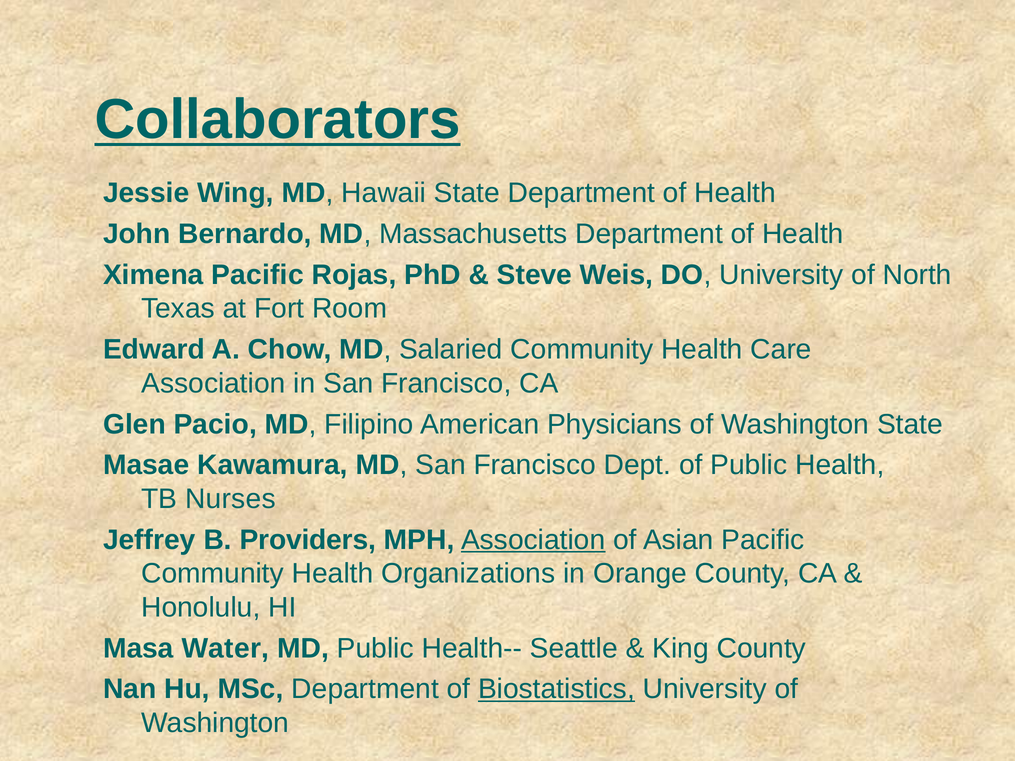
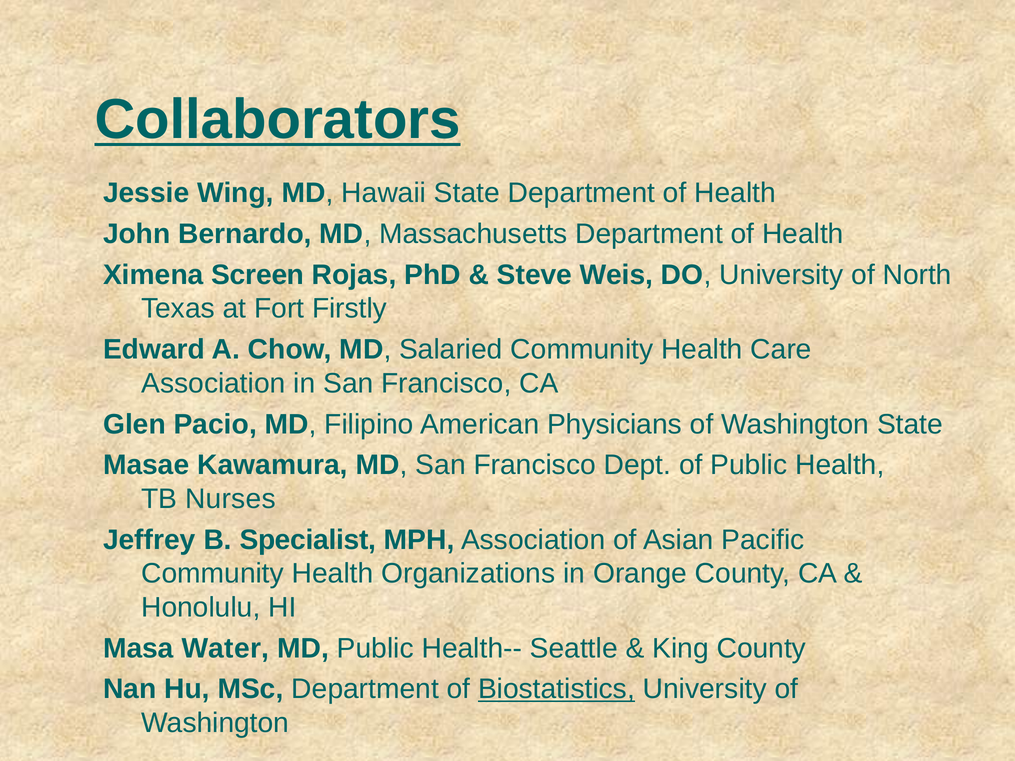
Ximena Pacific: Pacific -> Screen (258, 275)
Room: Room -> Firstly (350, 309)
Providers: Providers -> Specialist (308, 540)
Association underline: present -> none (533, 540)
